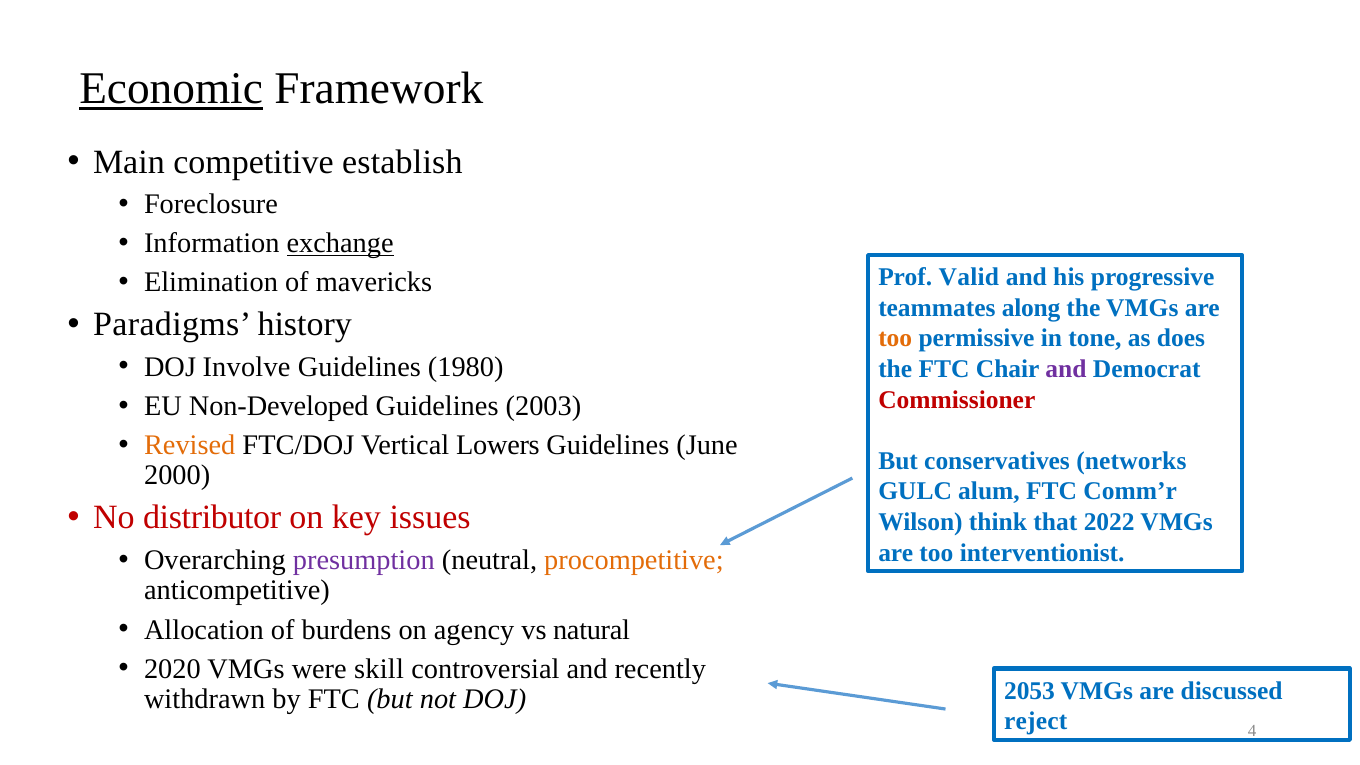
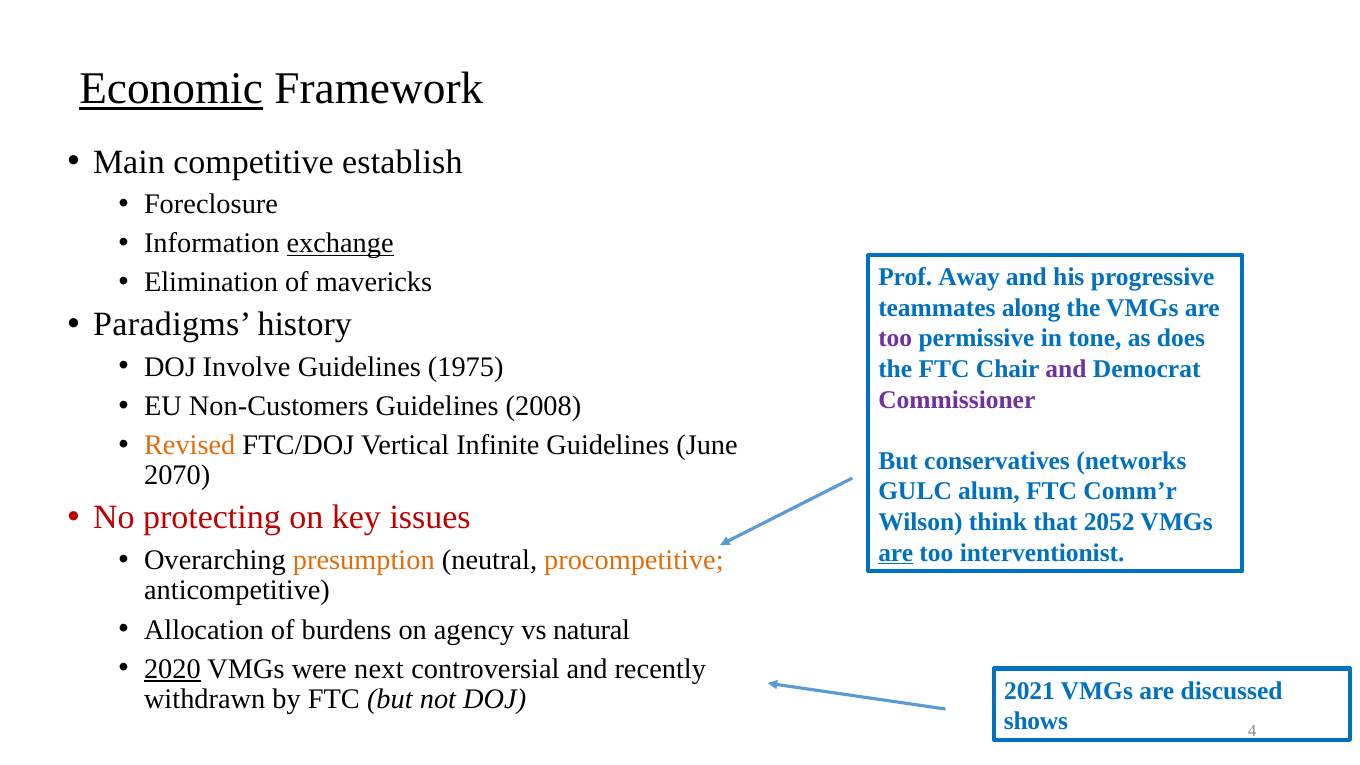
Valid: Valid -> Away (969, 277)
too colour: orange -> purple (895, 338)
1980: 1980 -> 1975 (466, 367)
Commissioner colour: red -> purple (957, 400)
Non-Developed: Non-Developed -> Non-Customers (279, 406)
2003: 2003 -> 2008 (543, 406)
Lowers: Lowers -> Infinite (498, 445)
2000: 2000 -> 2070 (177, 476)
distributor: distributor -> protecting (212, 518)
2022: 2022 -> 2052 (1109, 522)
are underline: none -> present (896, 553)
presumption colour: purple -> orange (364, 560)
2020 underline: none -> present (172, 669)
skill: skill -> next (379, 669)
2053: 2053 -> 2021 (1029, 691)
reject: reject -> shows (1036, 721)
